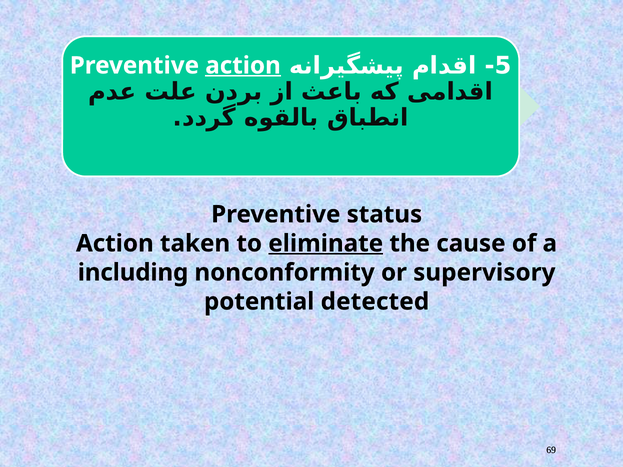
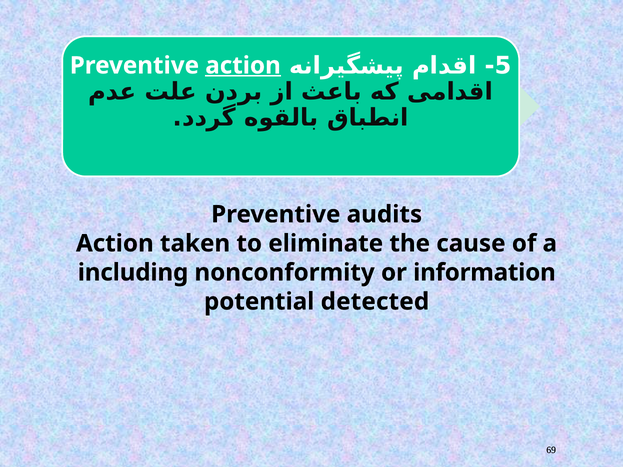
status: status -> audits (384, 214)
eliminate underline: present -> none (326, 244)
supervisory: supervisory -> information (484, 273)
